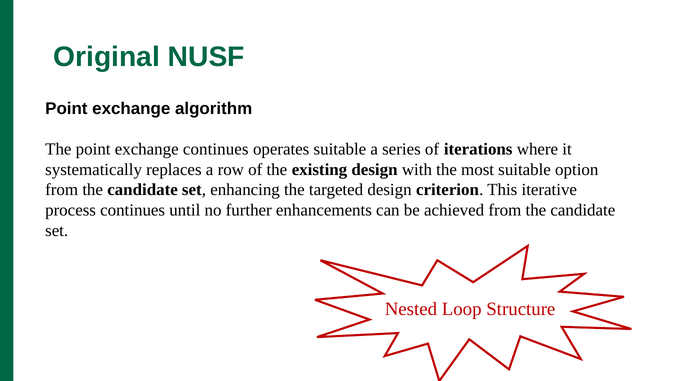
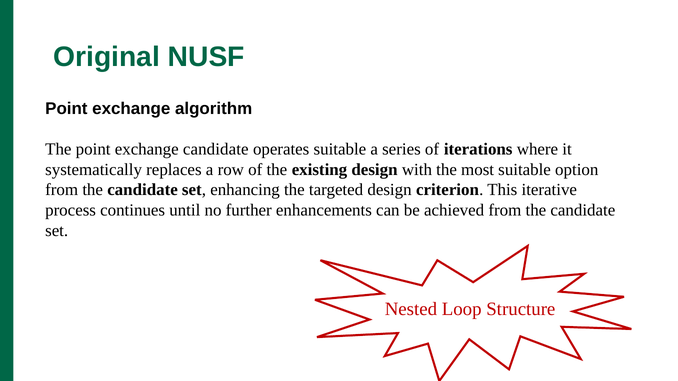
exchange continues: continues -> candidate (216, 149)
